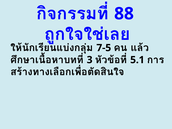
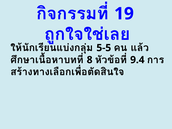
88: 88 -> 19 (124, 14)
7-5: 7-5 -> 5-5 (104, 48)
3: 3 -> 8 (90, 60)
5.1: 5.1 -> 9.4 (137, 60)
